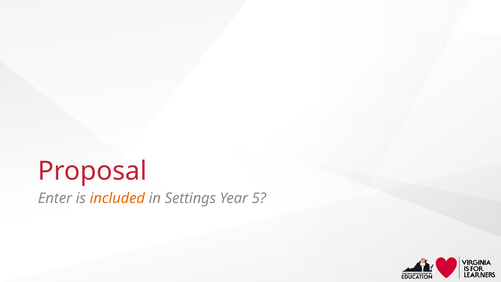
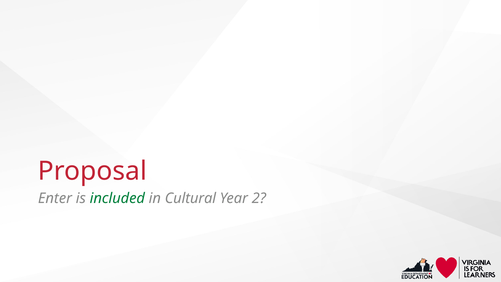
included colour: orange -> green (117, 198)
Settings: Settings -> Cultural (190, 198)
5: 5 -> 2 (259, 198)
